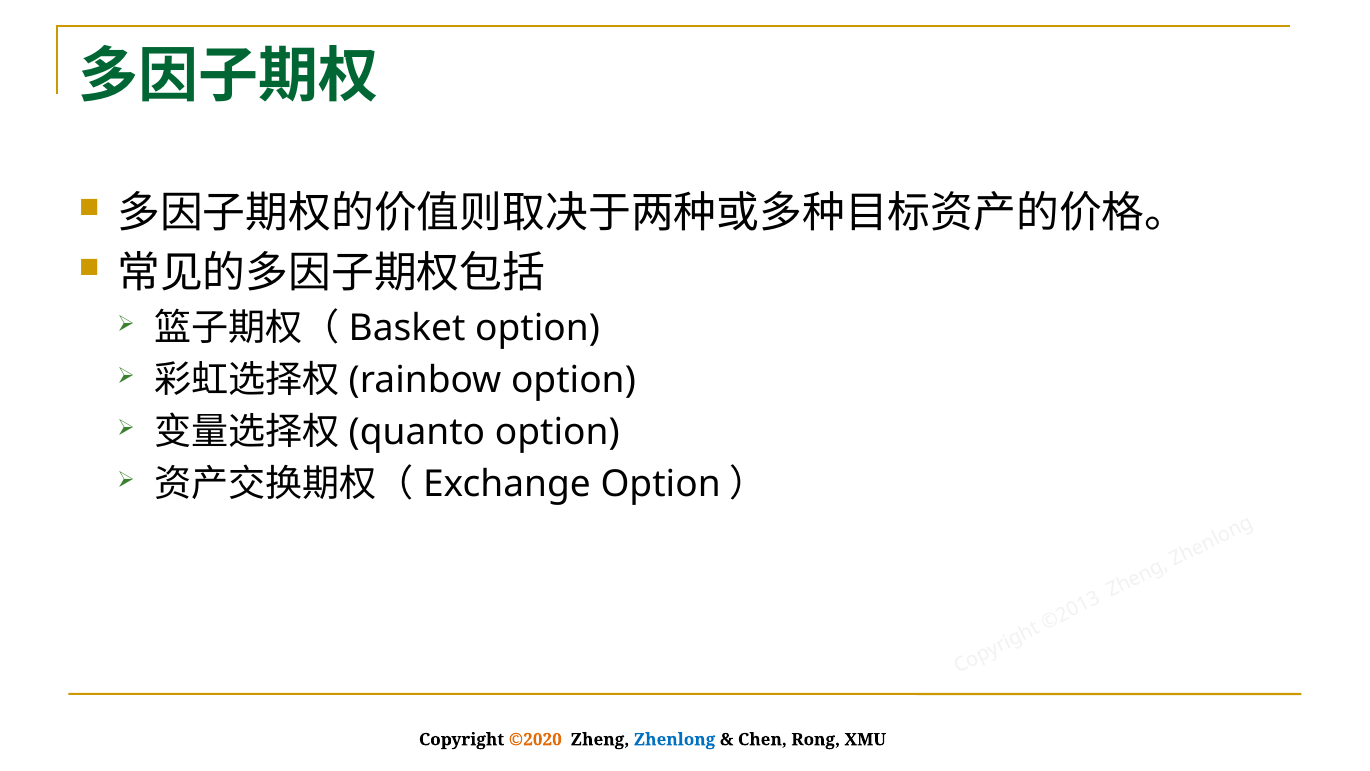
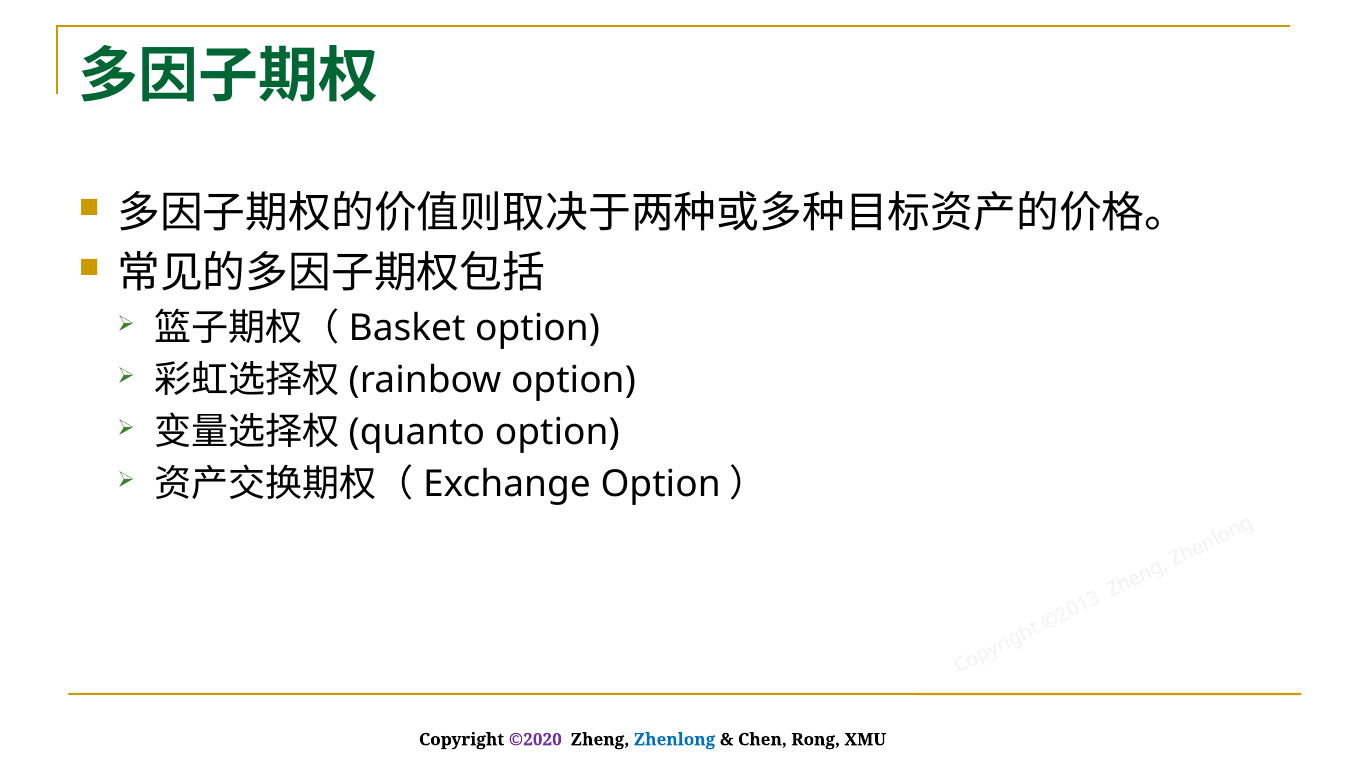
©2020 colour: orange -> purple (535, 739)
